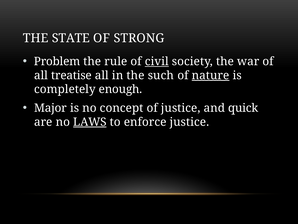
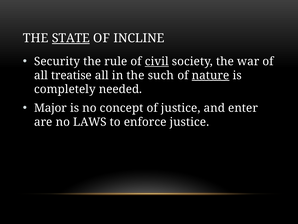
STATE underline: none -> present (71, 38)
STRONG: STRONG -> INCLINE (139, 38)
Problem: Problem -> Security (57, 61)
enough: enough -> needed (120, 89)
quick: quick -> enter (243, 108)
LAWS underline: present -> none (90, 122)
